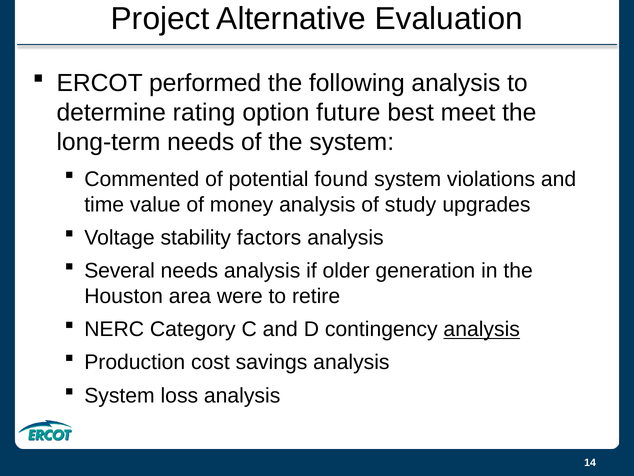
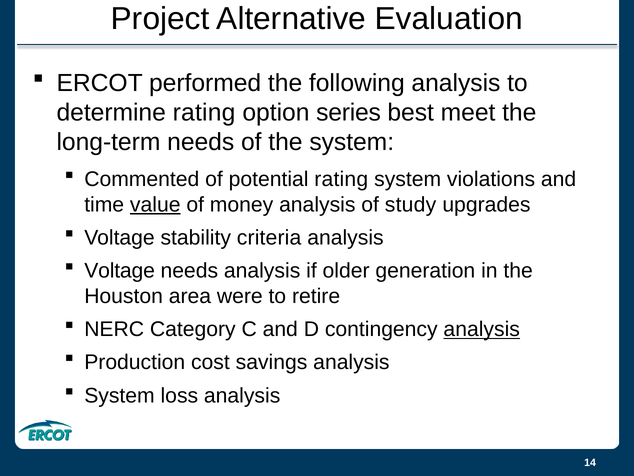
future: future -> series (349, 113)
potential found: found -> rating (341, 179)
value underline: none -> present (155, 204)
factors: factors -> criteria (269, 237)
Several: Several -> Voltage (120, 271)
